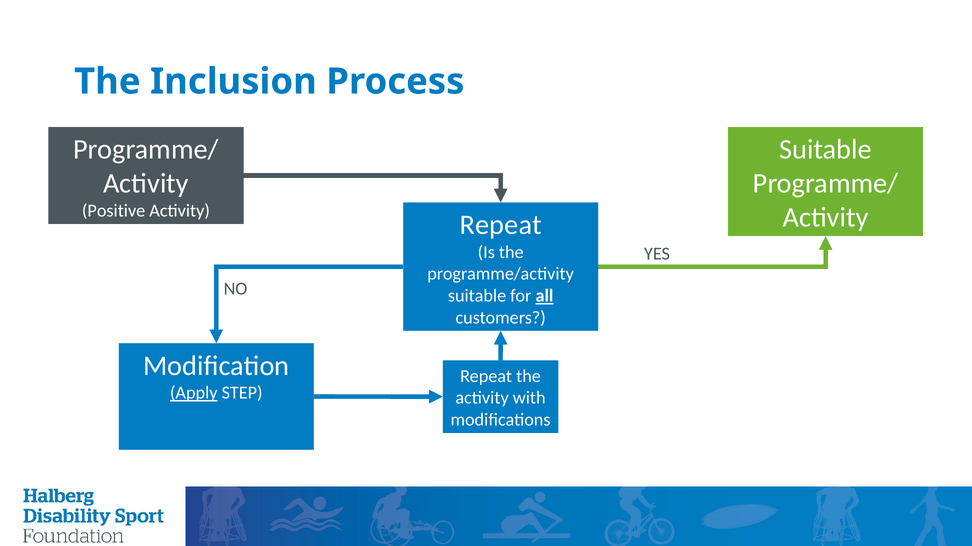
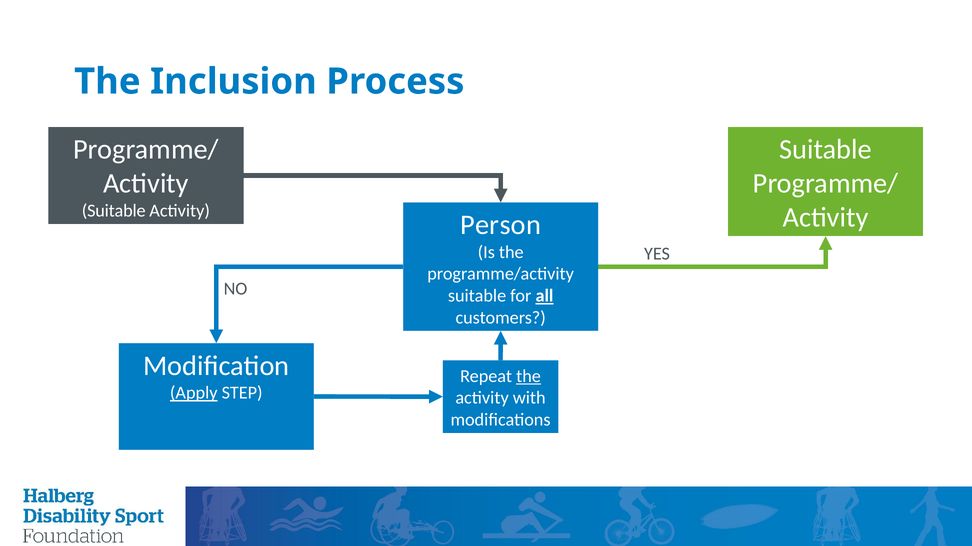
Positive: Positive -> Suitable (114, 211)
Repeat: Repeat -> Person (501, 225)
the underline: none -> present (529, 377)
